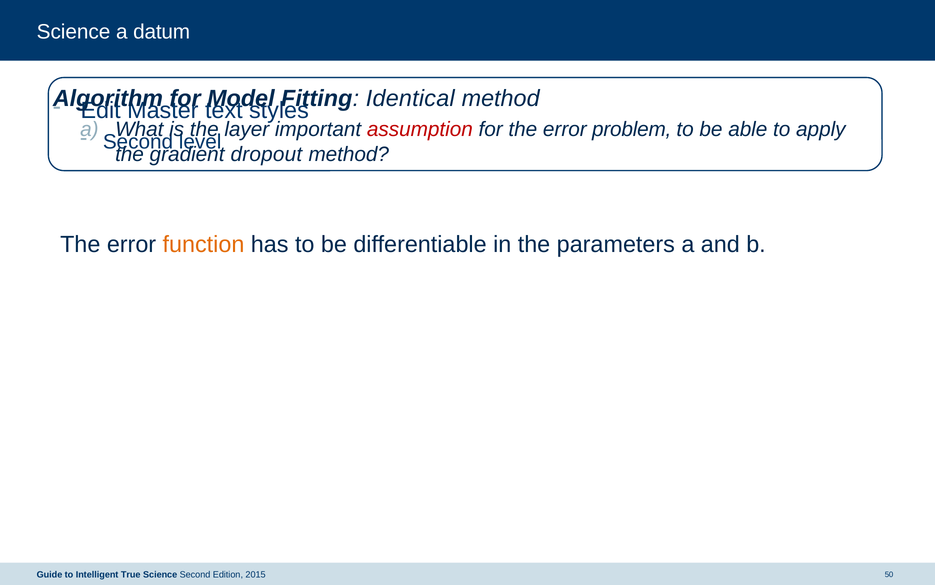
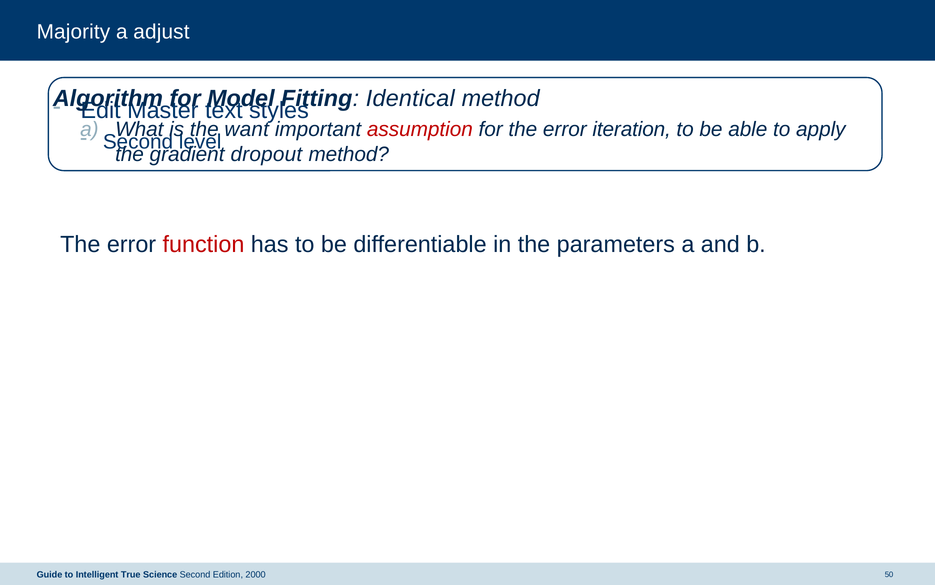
Science: Science -> Majority (73, 32)
datum: datum -> adjust (161, 32)
layer: layer -> want (247, 129)
problem: problem -> iteration (632, 129)
function colour: orange -> red (204, 244)
2015: 2015 -> 2000 (256, 574)
